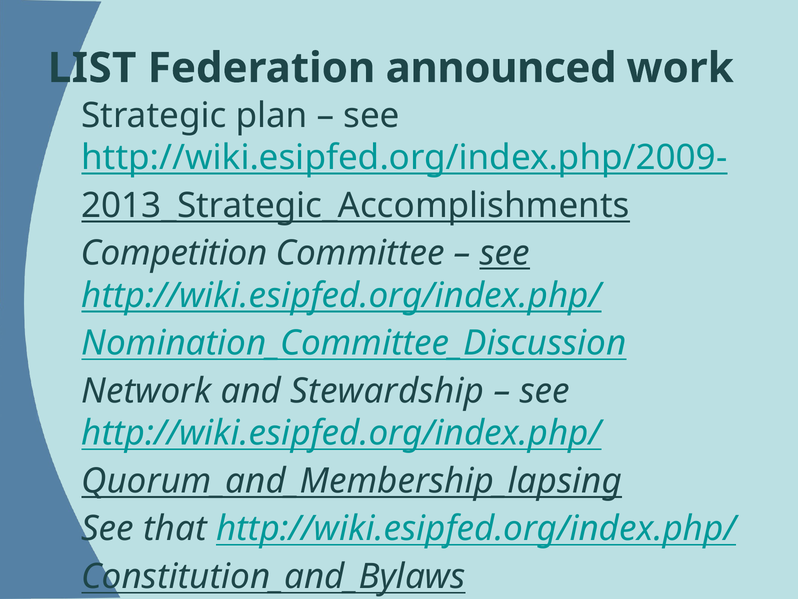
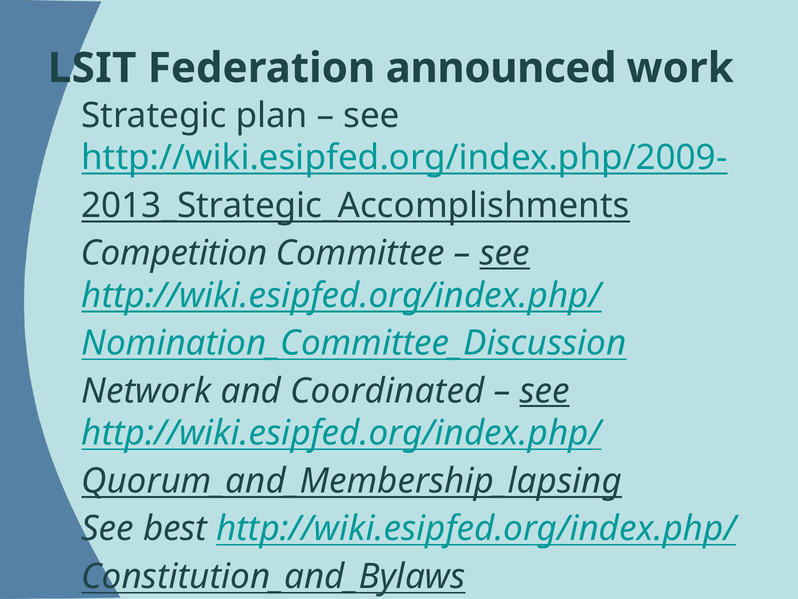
LIST: LIST -> LSIT (92, 68)
Stewardship: Stewardship -> Coordinated (387, 391)
see underline: none -> present (545, 391)
that: that -> best (175, 528)
